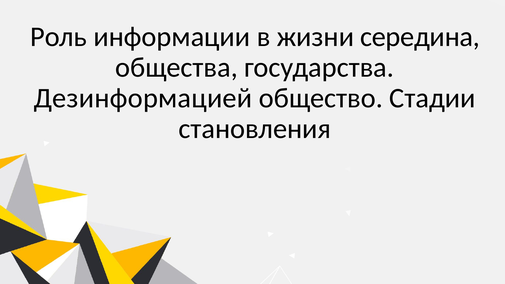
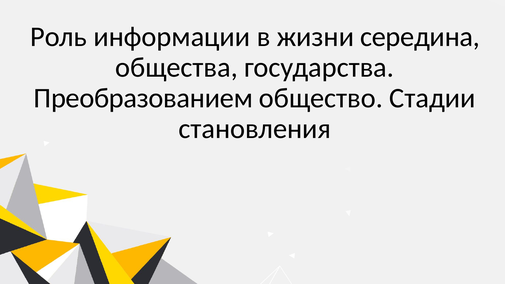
Дезинформацией: Дезинформацией -> Преобразованием (143, 98)
